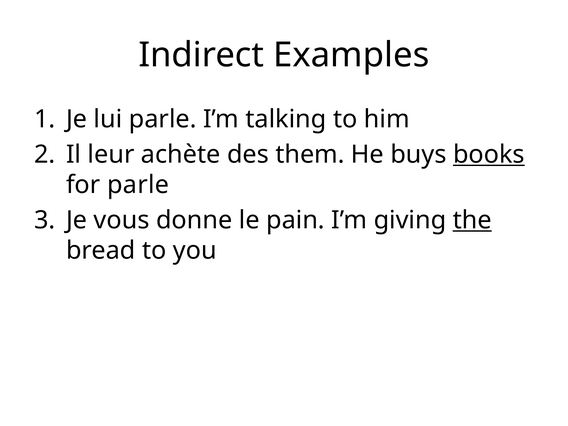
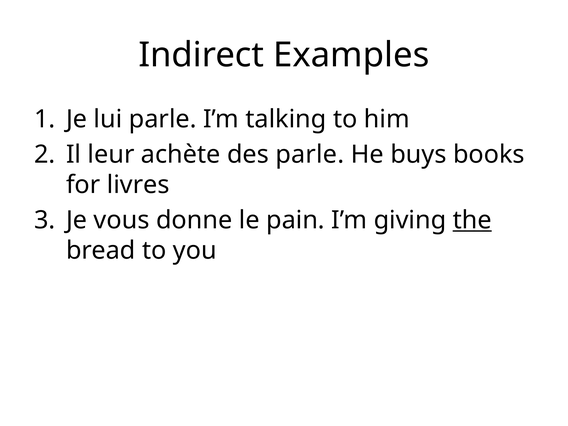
des them: them -> parle (310, 155)
books underline: present -> none (489, 155)
for parle: parle -> livres (138, 185)
